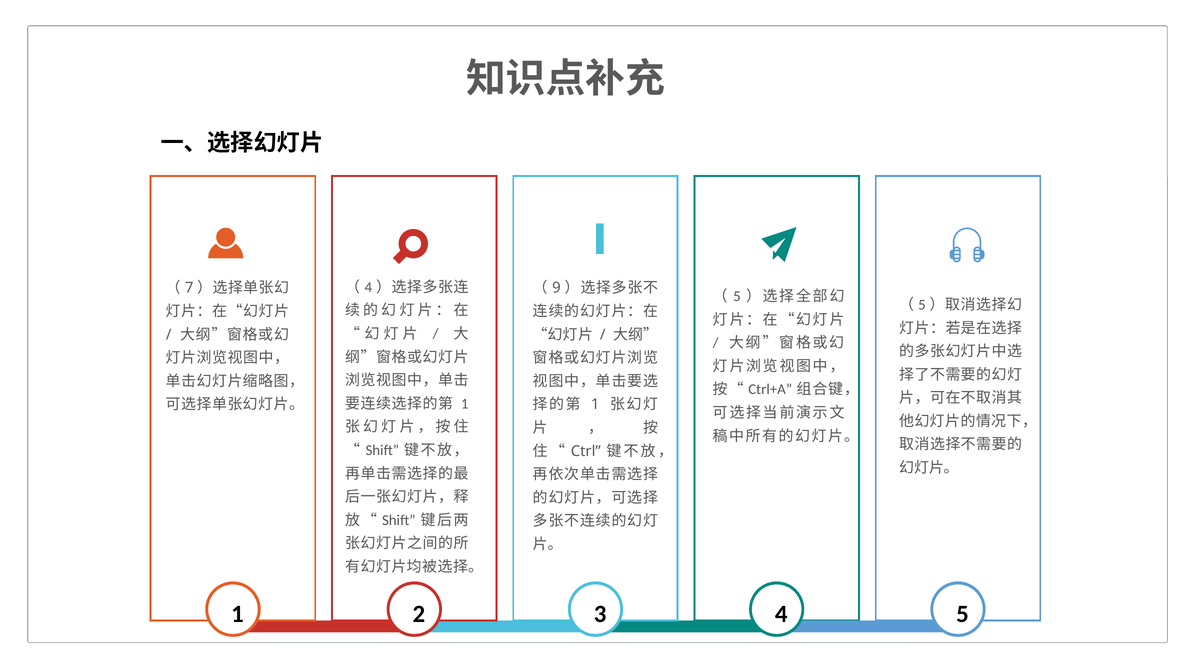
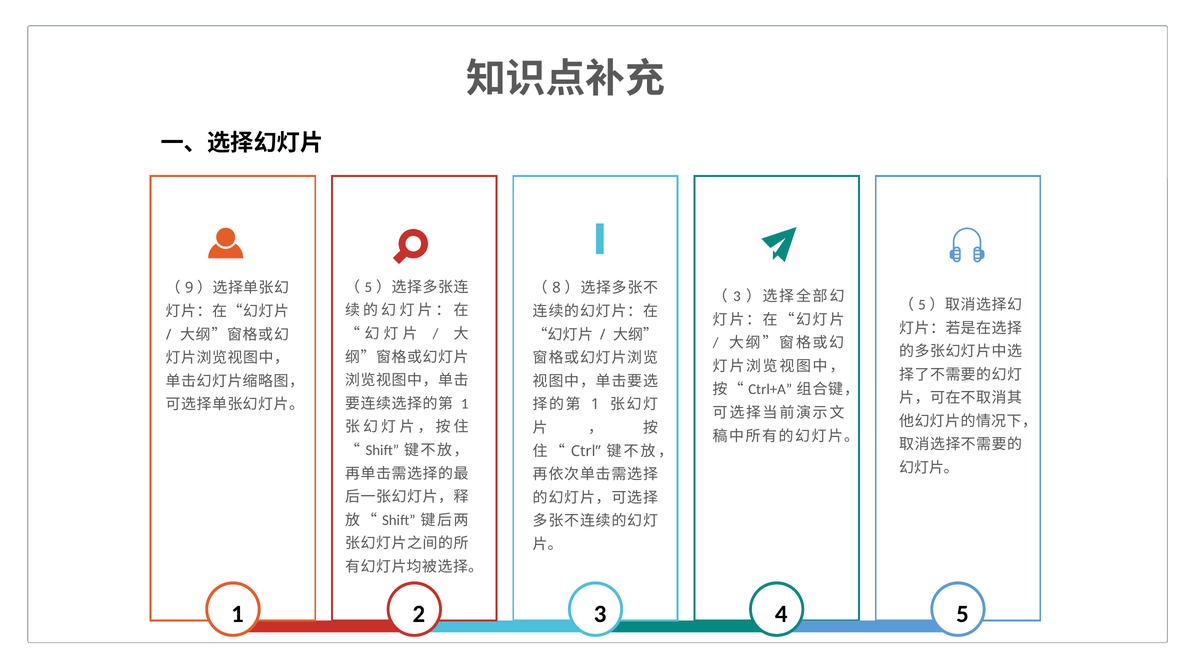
4: 4 -> 5 (368, 287)
7: 7 -> 9 (189, 288)
9: 9 -> 8 (556, 288)
5: 5 -> 3 (737, 296)
